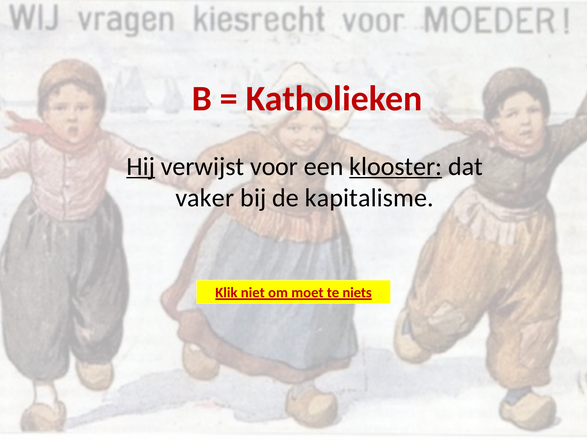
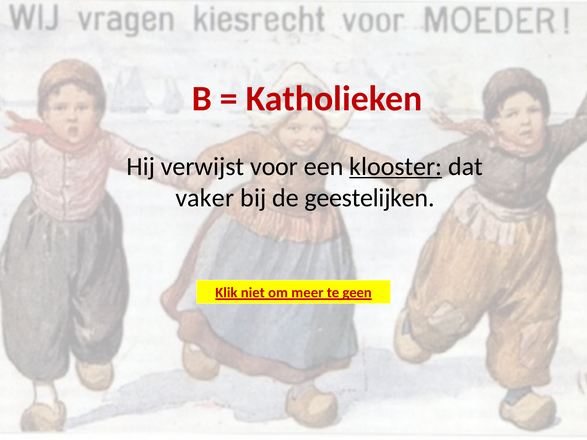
Hij underline: present -> none (141, 167)
kapitalisme: kapitalisme -> geestelijken (370, 198)
moet: moet -> meer (307, 293)
niets: niets -> geen (357, 293)
